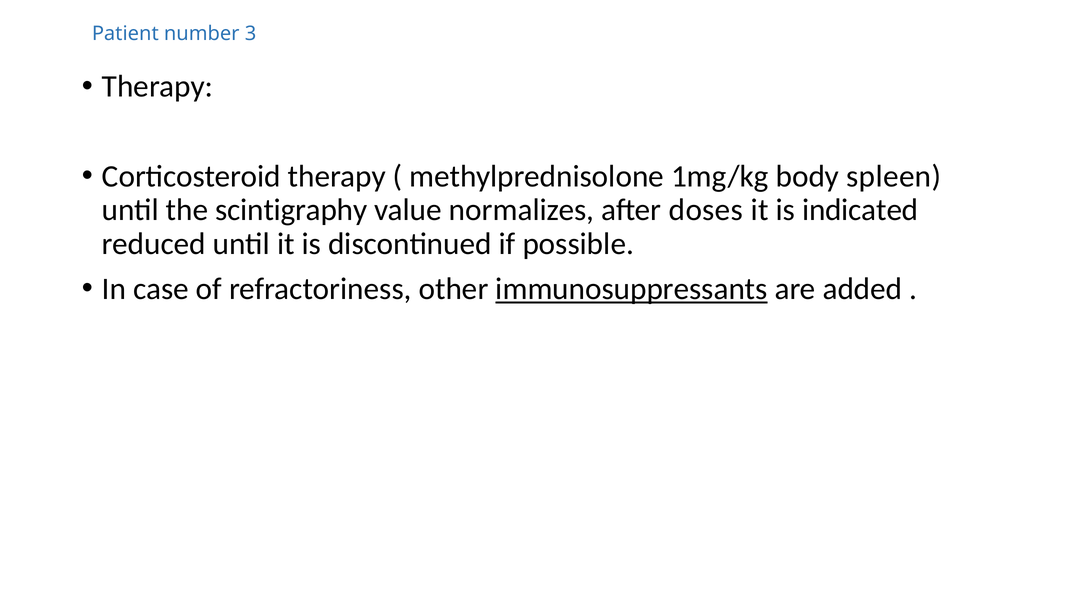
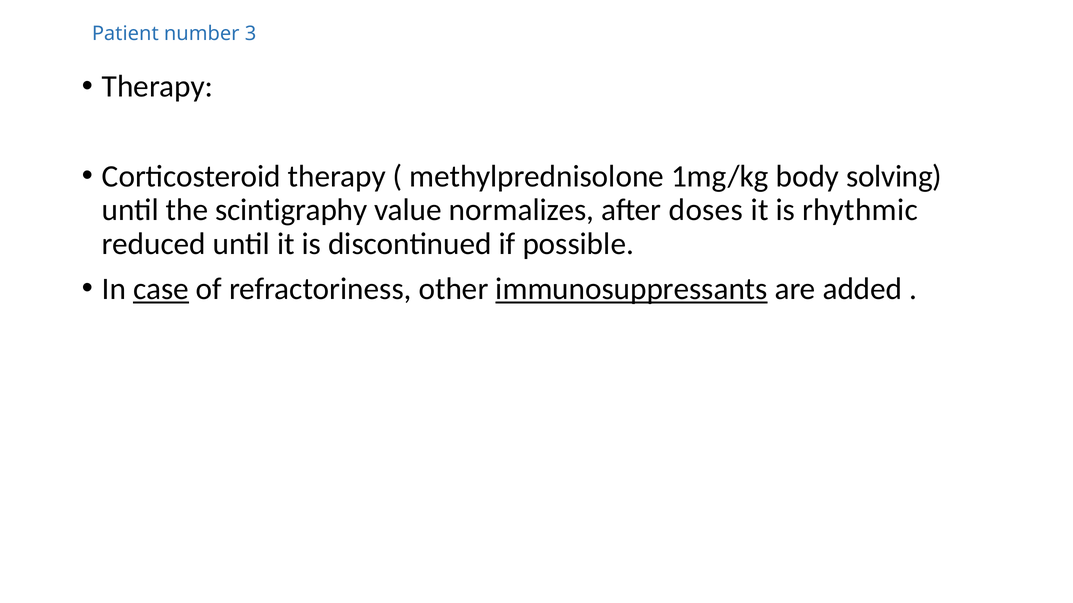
spleen: spleen -> solving (894, 177)
indicated: indicated -> rhythmic (860, 210)
case underline: none -> present (161, 289)
